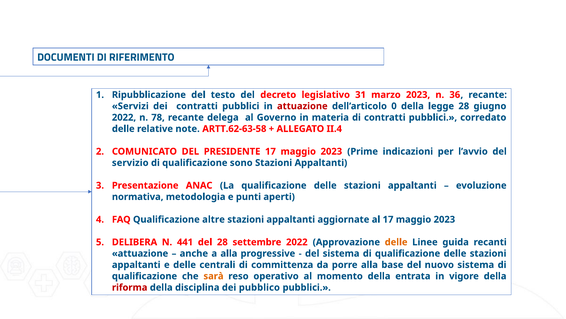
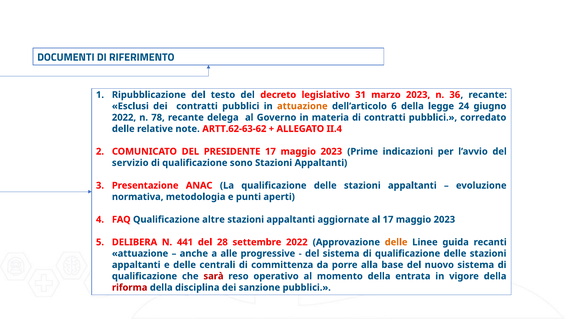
Servizi: Servizi -> Esclusi (130, 106)
attuazione colour: red -> orange (302, 106)
0: 0 -> 6 (394, 106)
legge 28: 28 -> 24 (464, 106)
ARTT.62-63-58: ARTT.62-63-58 -> ARTT.62-63-62 (234, 129)
a alla: alla -> alle (229, 253)
sarà colour: orange -> red (213, 276)
pubblico: pubblico -> sanzione (259, 287)
